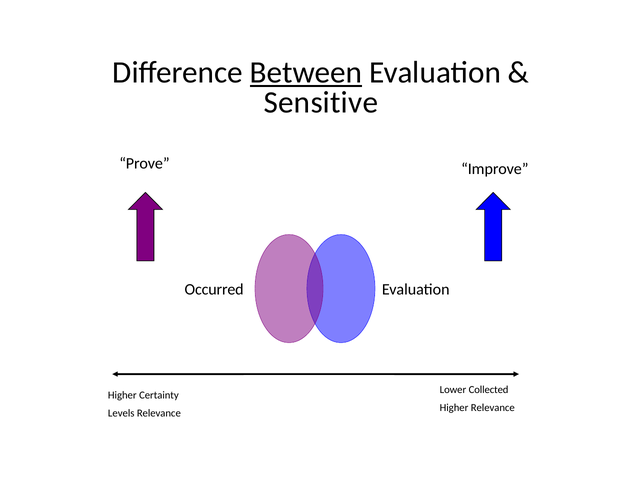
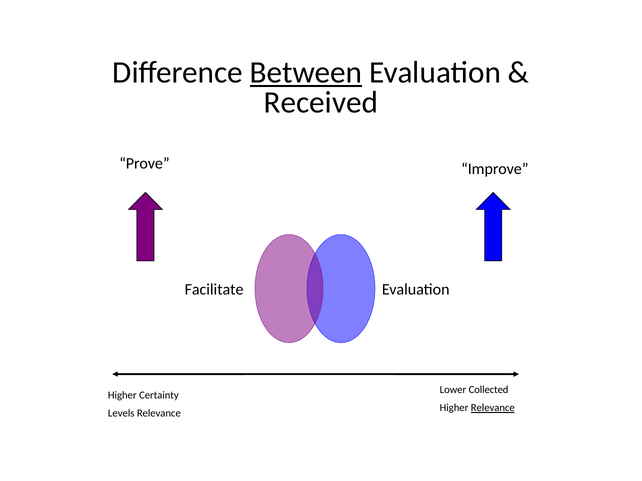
Sensitive: Sensitive -> Received (321, 103)
Occurred: Occurred -> Facilitate (214, 290)
Relevance underline: none -> present (493, 408)
